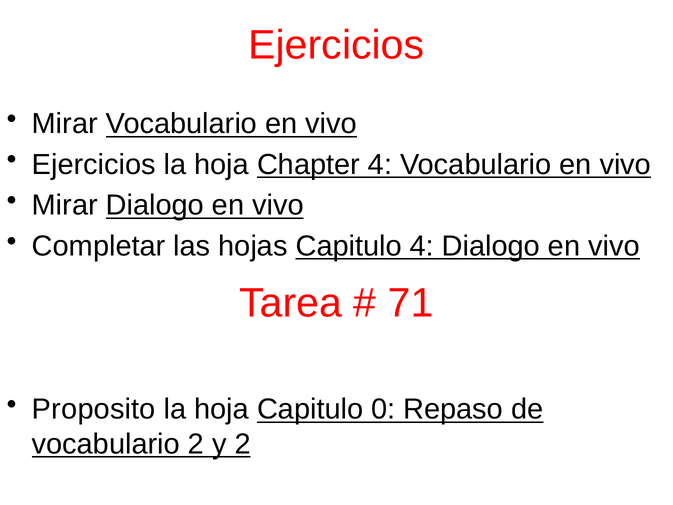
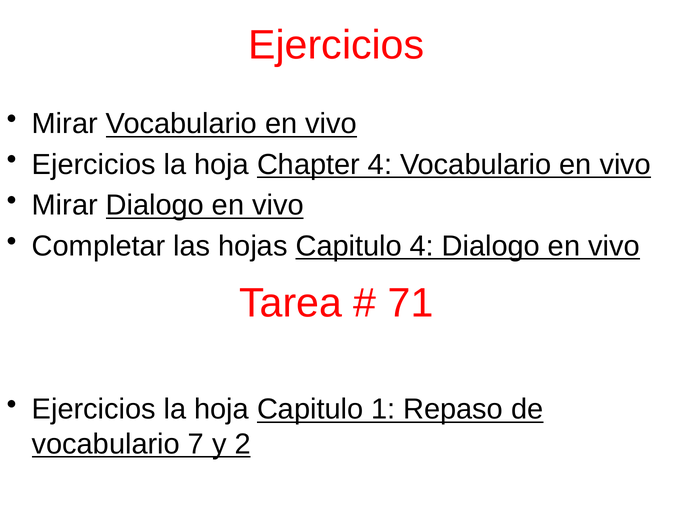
Proposito: Proposito -> Ejercicios (94, 409)
0: 0 -> 1 (383, 409)
vocabulario 2: 2 -> 7 (196, 444)
